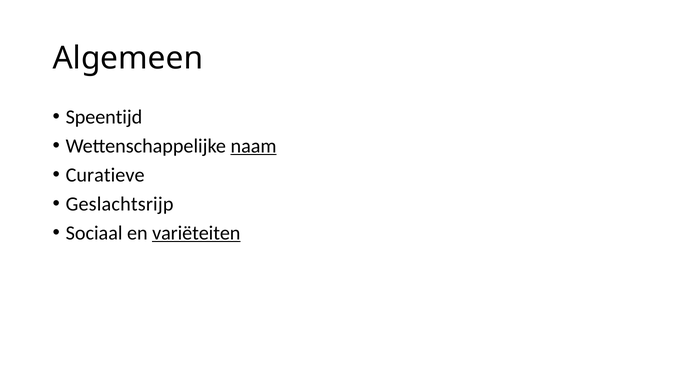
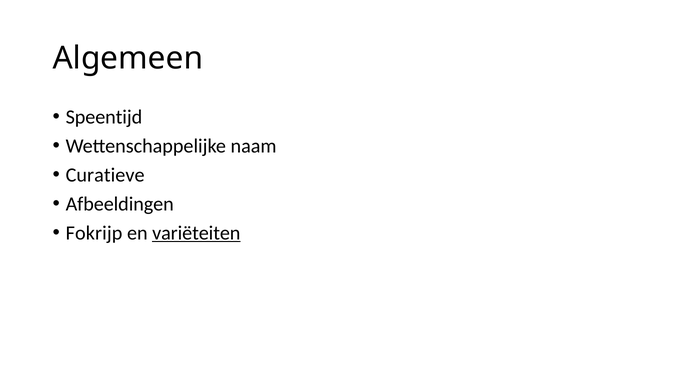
naam underline: present -> none (254, 146)
Geslachtsrijp: Geslachtsrijp -> Afbeeldingen (120, 204)
Sociaal: Sociaal -> Fokrijp (94, 233)
